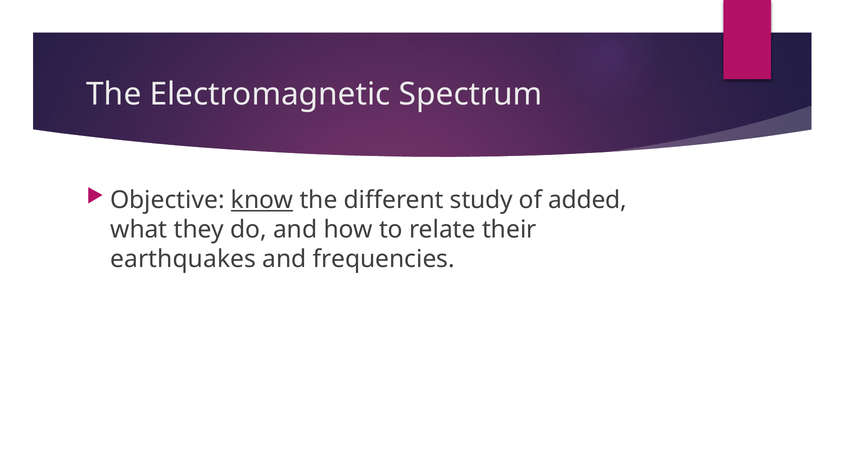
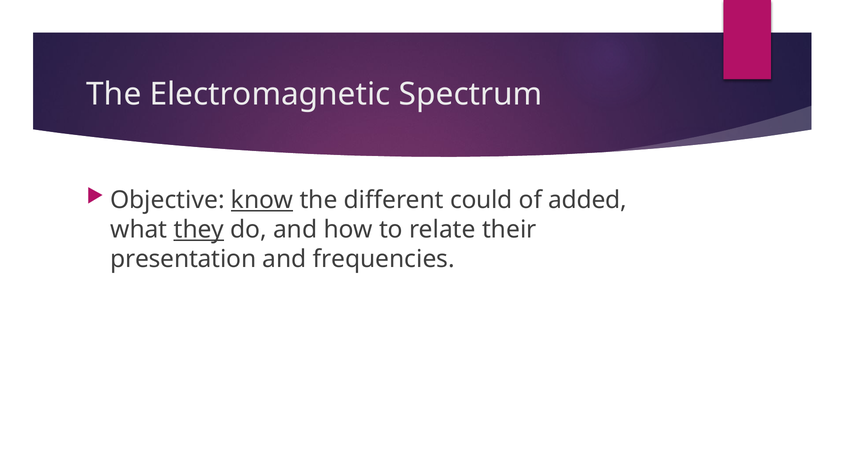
study: study -> could (481, 200)
they underline: none -> present (199, 230)
earthquakes: earthquakes -> presentation (183, 259)
